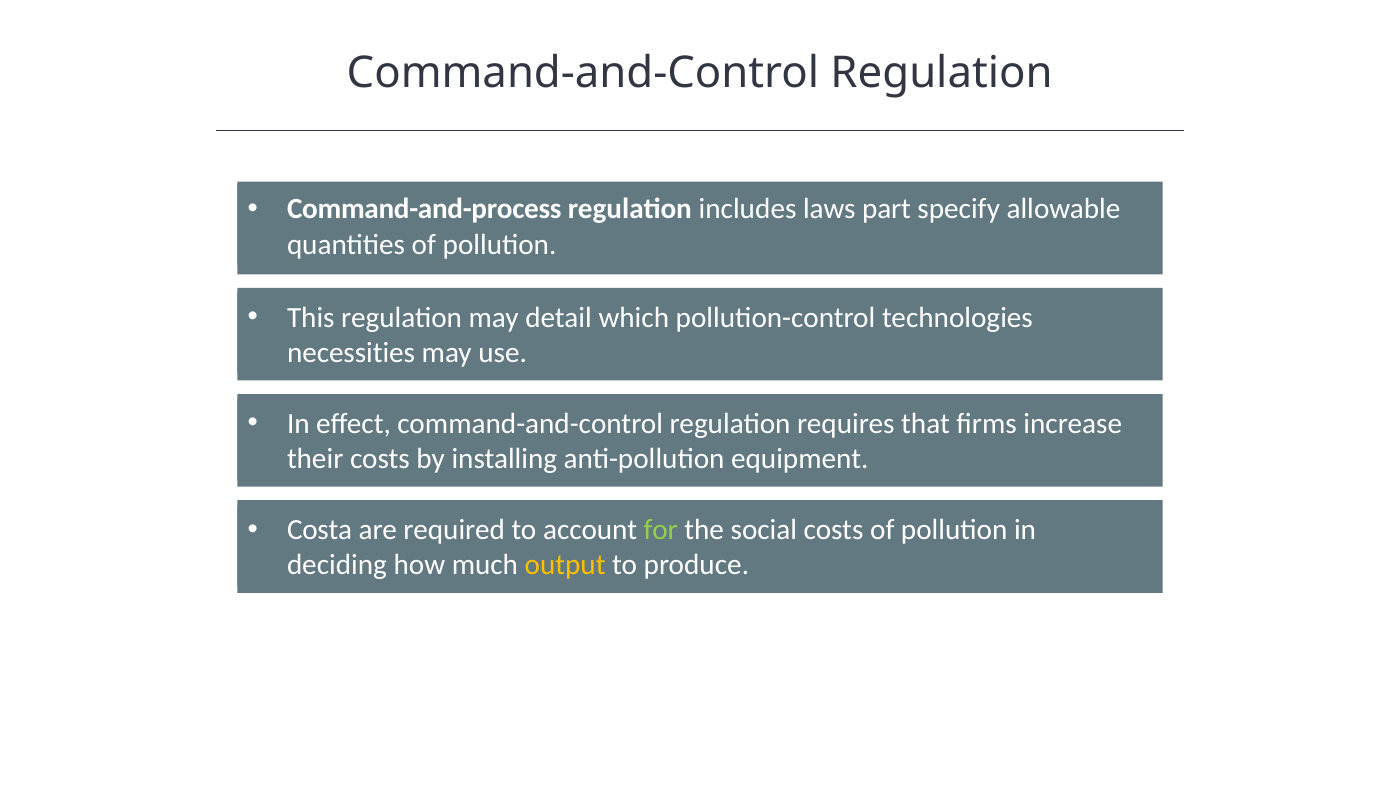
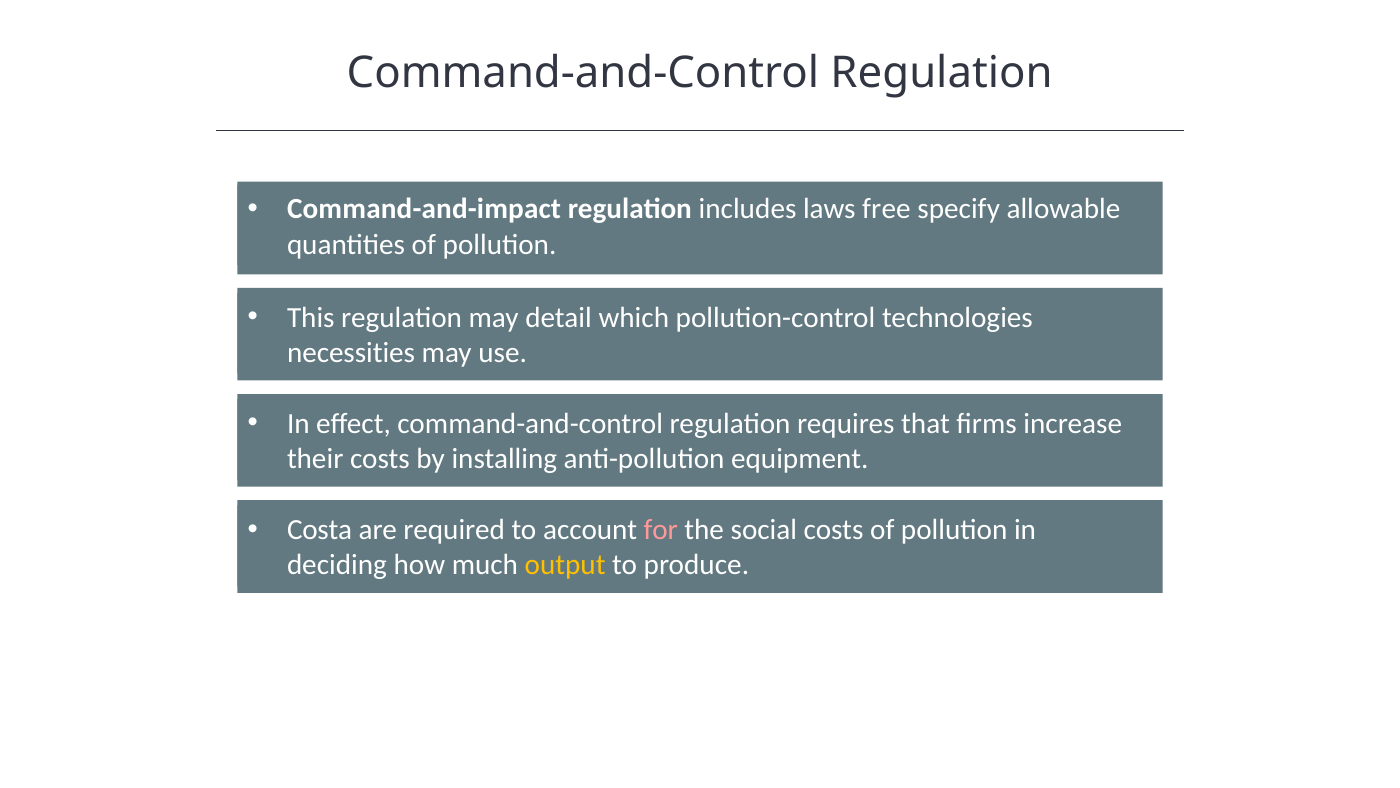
Command-and-process: Command-and-process -> Command-and-impact (424, 209)
part: part -> free (886, 209)
for colour: light green -> pink (661, 530)
